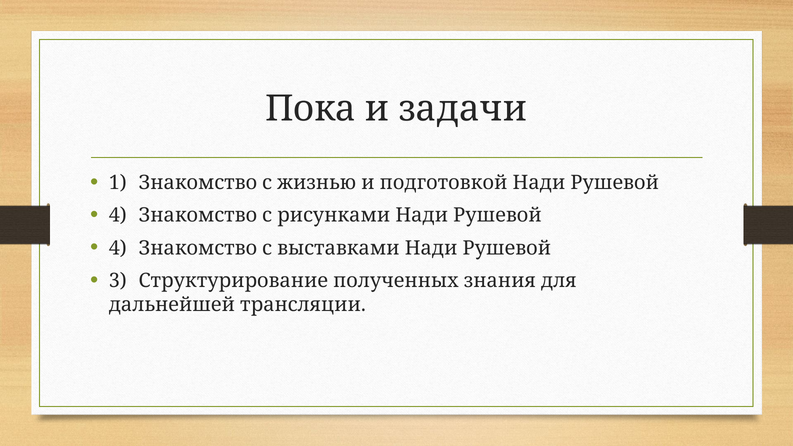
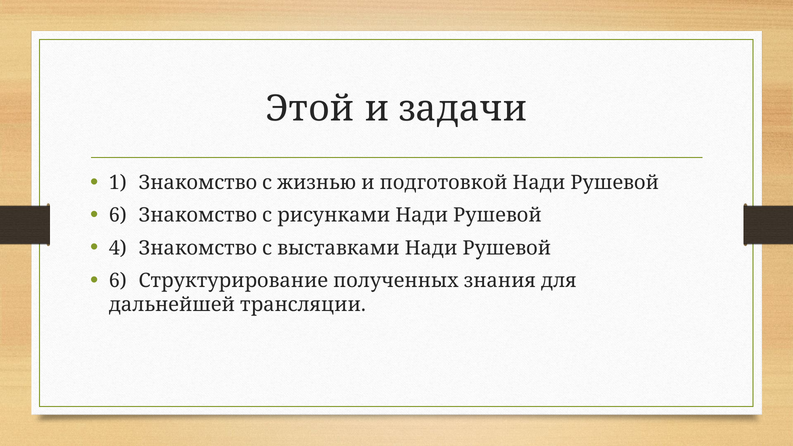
Пока: Пока -> Этой (310, 109)
4: 4 -> 6 (118, 215)
3: 3 -> 6 (118, 281)
